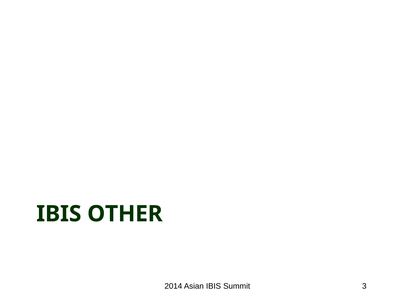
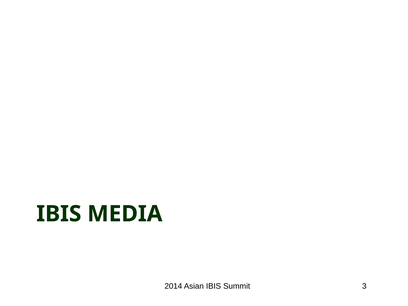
OTHER: OTHER -> MEDIA (125, 214)
